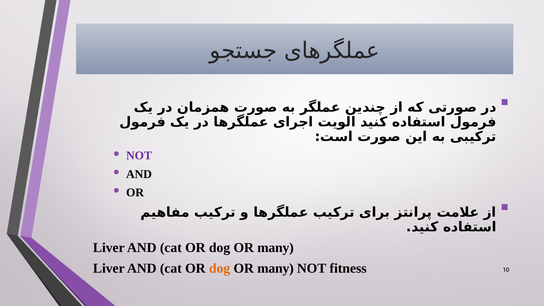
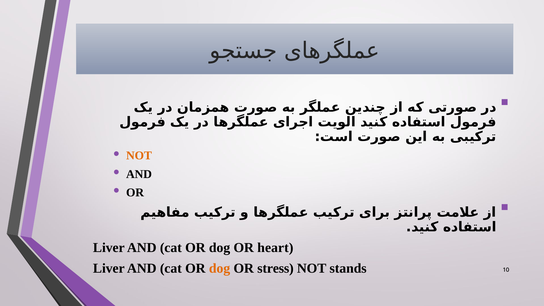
NOT colour: purple -> orange (139, 156)
many: many -> heart (275, 248)
many: many -> stress (275, 268)
fitness: fitness -> stands (348, 268)
